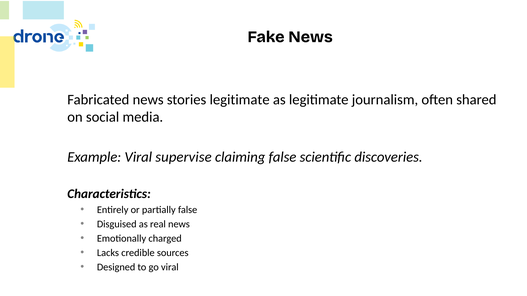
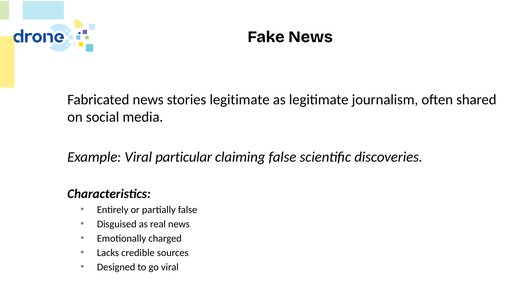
supervise: supervise -> particular (184, 157)
